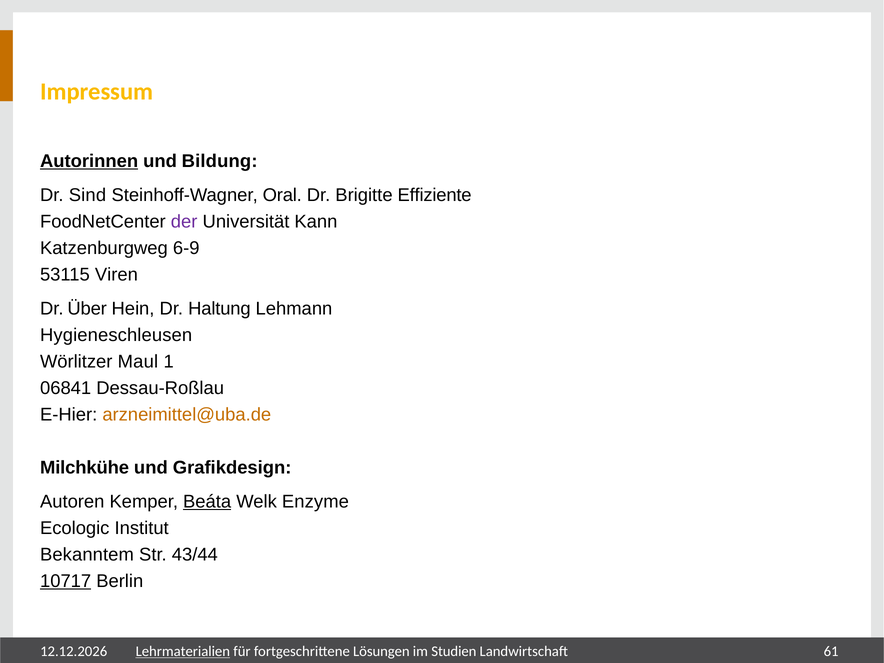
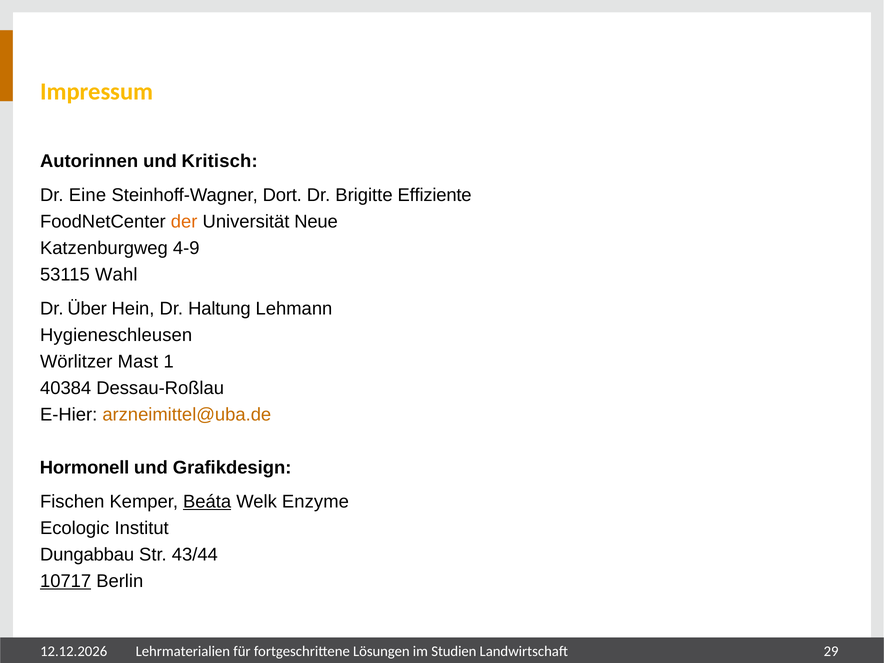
Autorinnen underline: present -> none (89, 161)
Bildung: Bildung -> Kritisch (220, 161)
Sind: Sind -> Eine (87, 195)
Oral: Oral -> Dort (282, 195)
der colour: purple -> orange (184, 222)
Kann: Kann -> Neue (316, 222)
6-9: 6-9 -> 4-9 (186, 248)
Viren: Viren -> Wahl (116, 275)
Maul: Maul -> Mast (138, 362)
06841: 06841 -> 40384 (66, 388)
Milchkühe: Milchkühe -> Hormonell (85, 468)
Autoren: Autoren -> Fischen (72, 502)
Bekanntem: Bekanntem -> Dungabbau (87, 555)
Lehrmaterialien underline: present -> none (183, 651)
61: 61 -> 29 (831, 651)
